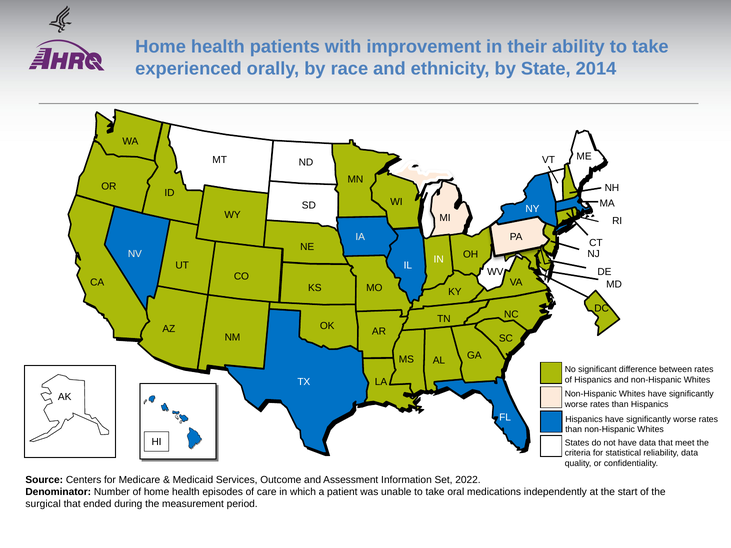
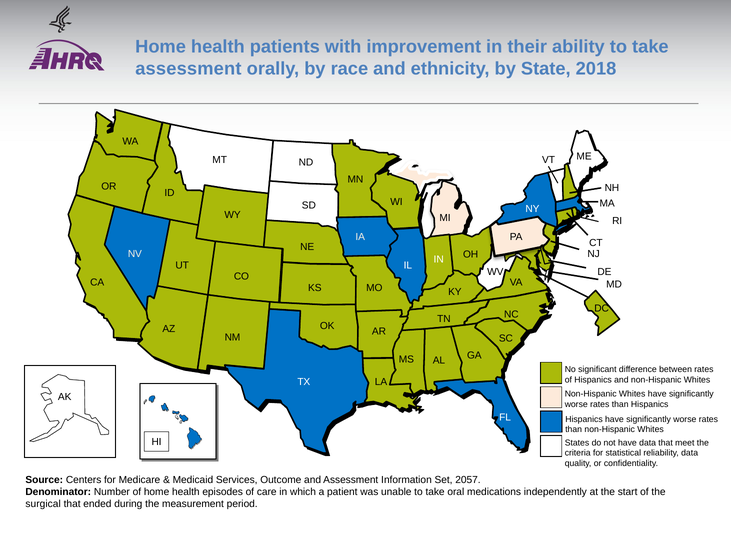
experienced: experienced -> assessment (188, 69)
2014: 2014 -> 2018 (596, 69)
2022: 2022 -> 2057 (468, 480)
